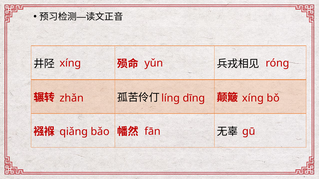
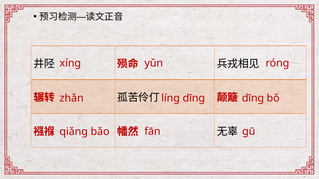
dīng xíng: xíng -> dīng (253, 98)
